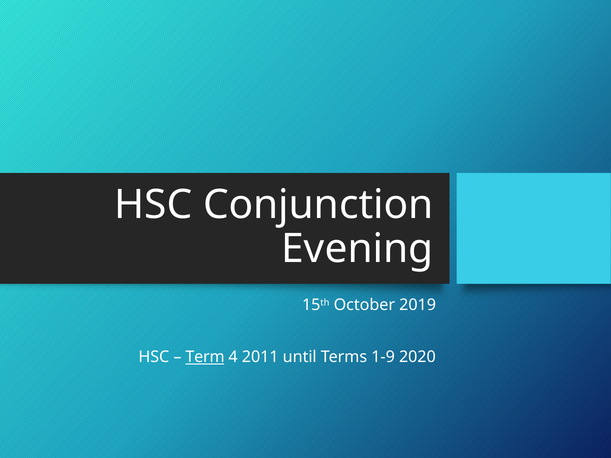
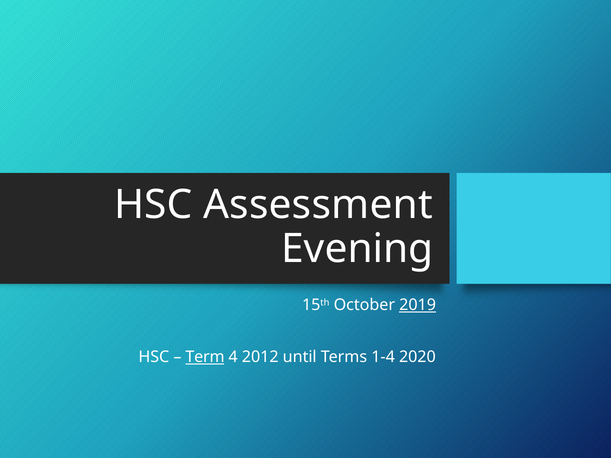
Conjunction: Conjunction -> Assessment (318, 205)
2019 underline: none -> present (418, 305)
2011: 2011 -> 2012 (260, 357)
1-9: 1-9 -> 1-4 (383, 357)
